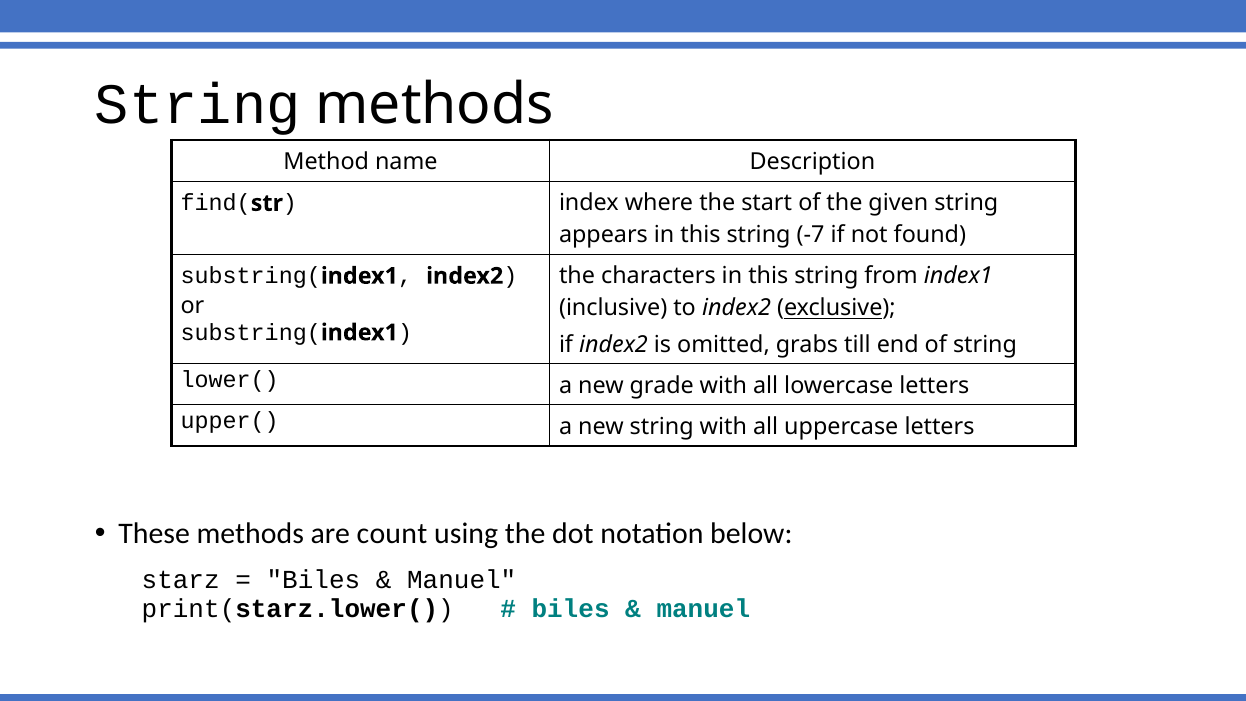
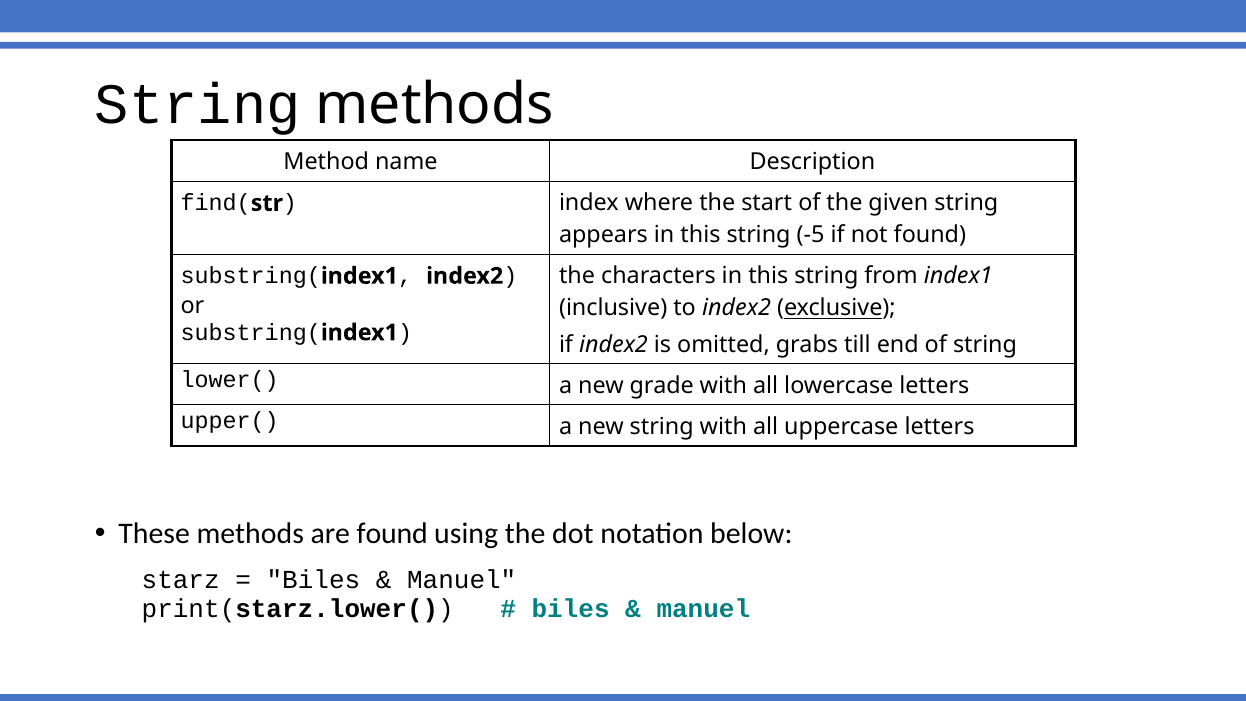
-7: -7 -> -5 (811, 235)
are count: count -> found (392, 534)
